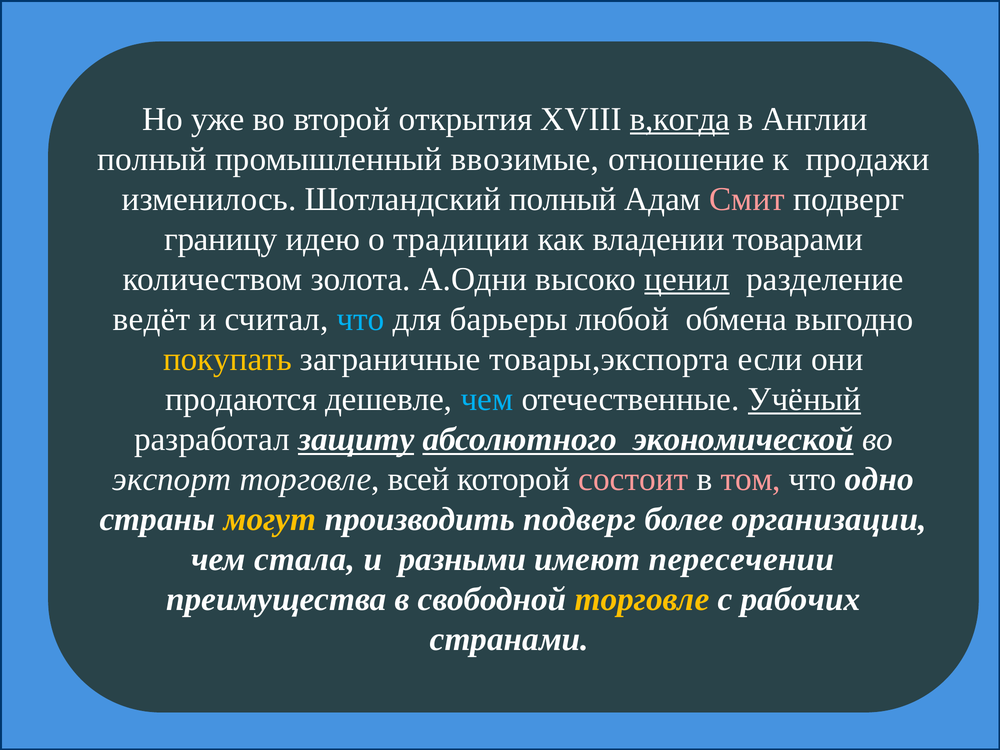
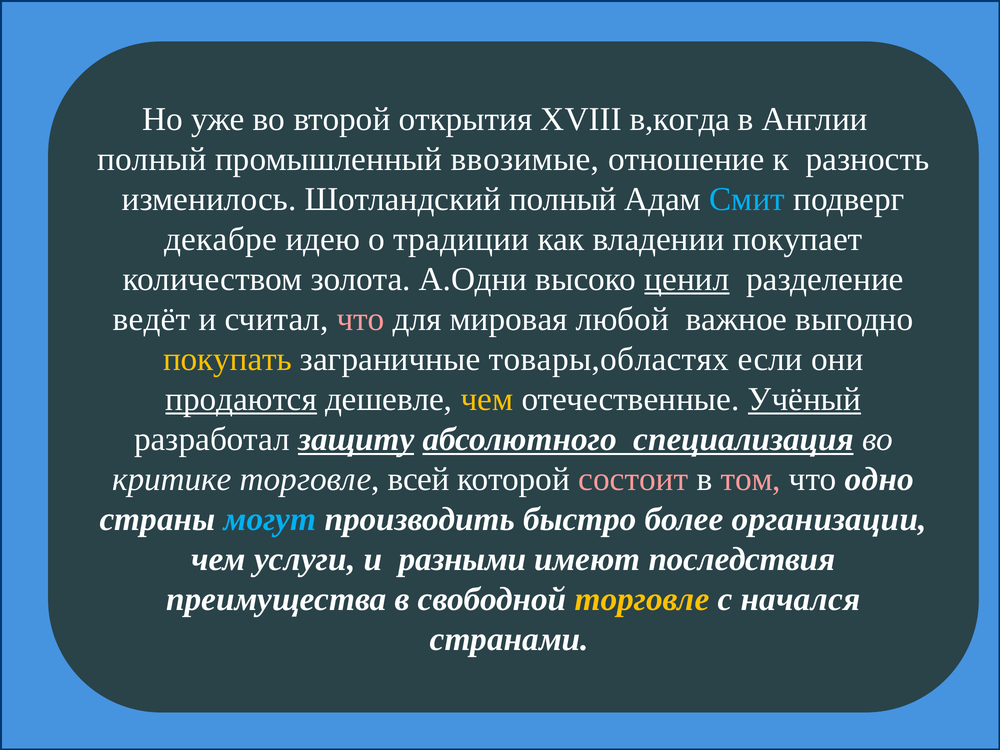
в,когда underline: present -> none (680, 119)
продажи: продажи -> разность (868, 159)
Смит colour: pink -> light blue (747, 199)
границу: границу -> декабре (221, 239)
товарами: товарами -> покупает (798, 239)
что colour: light blue -> pink (361, 319)
барьеры: барьеры -> мировая (509, 319)
обмена: обмена -> важное (736, 319)
товары,экспорта: товары,экспорта -> товары,областях (609, 359)
продаются underline: none -> present (241, 399)
чем colour: light blue -> yellow (487, 399)
экономической: экономической -> специализация (744, 439)
экспорт: экспорт -> критике (172, 479)
могут colour: yellow -> light blue (270, 519)
производить подверг: подверг -> быстро (580, 519)
стала: стала -> услуги (305, 559)
пересечении: пересечении -> последствия (742, 559)
рабочих: рабочих -> начался (800, 599)
